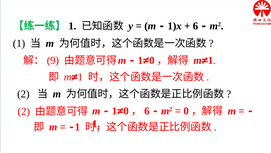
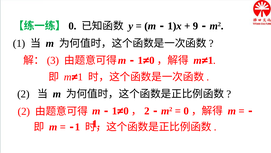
1: 1 -> 0 (72, 26)
6: 6 -> 9 (195, 26)
9: 9 -> 3 (53, 60)
6: 6 -> 2 (147, 111)
